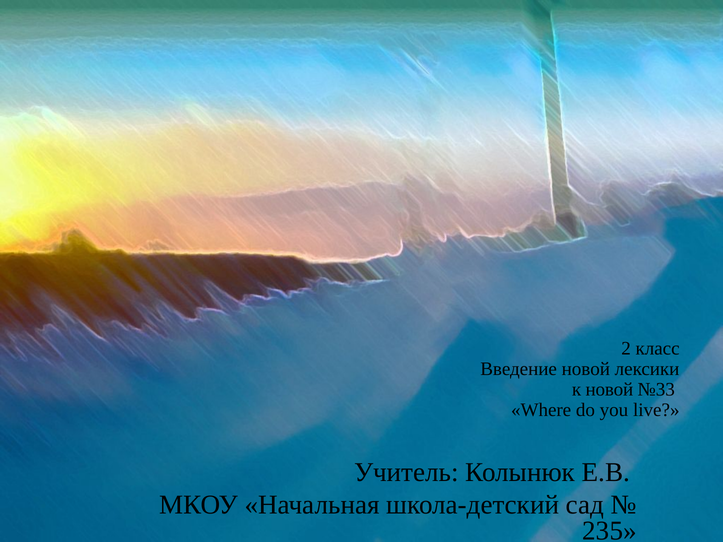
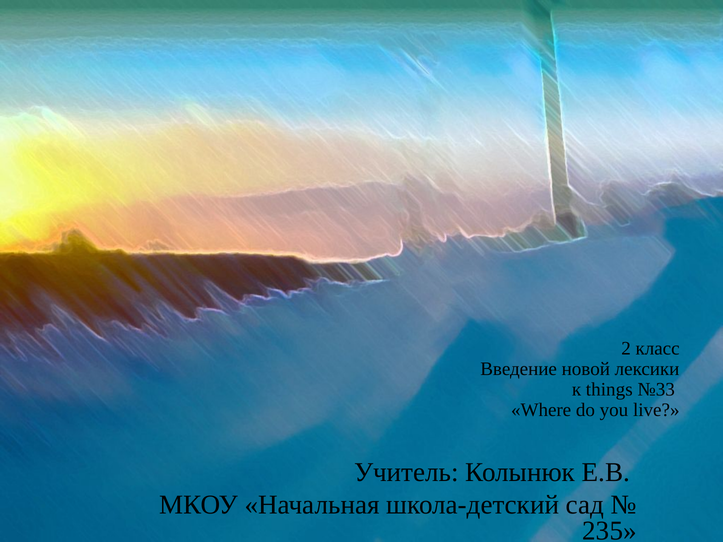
к новой: новой -> things (609, 390)
